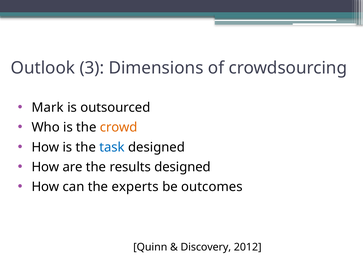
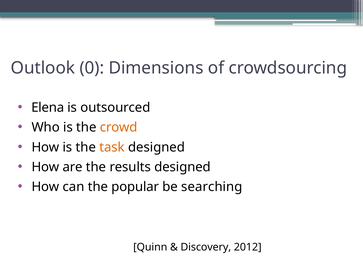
3: 3 -> 0 (92, 68)
Mark: Mark -> Elena (48, 107)
task colour: blue -> orange (112, 147)
experts: experts -> popular (135, 186)
outcomes: outcomes -> searching (212, 186)
